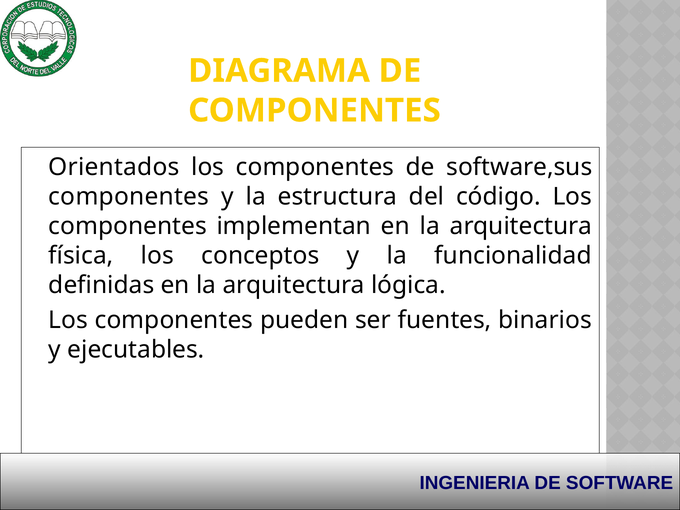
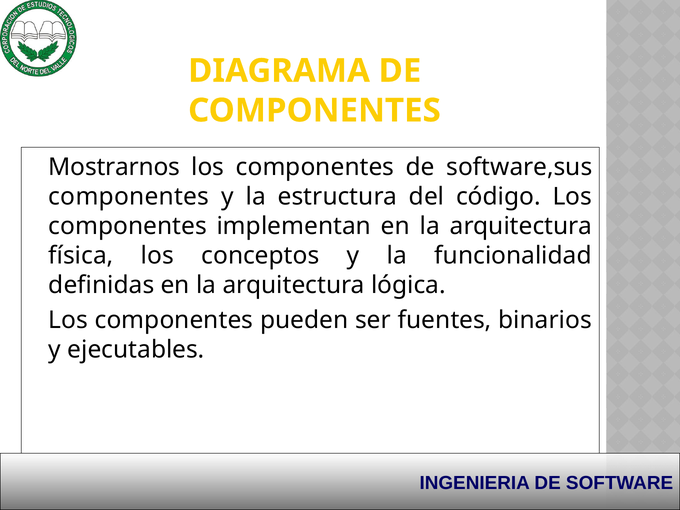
Orientados: Orientados -> Mostrarnos (114, 167)
